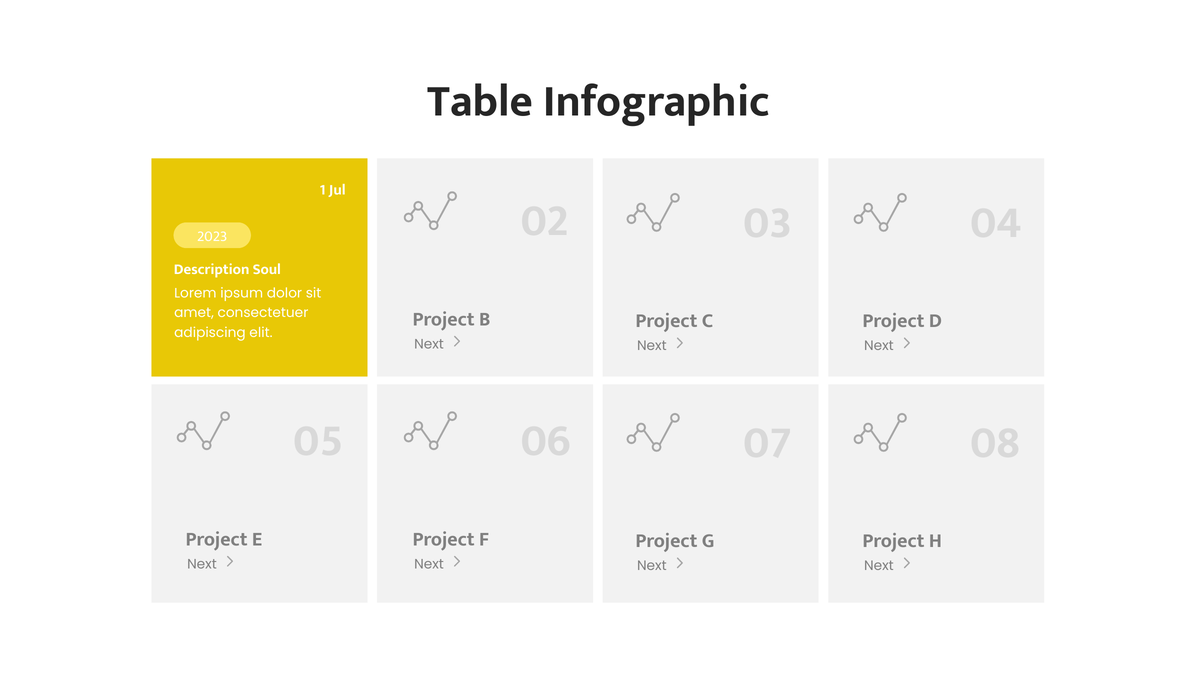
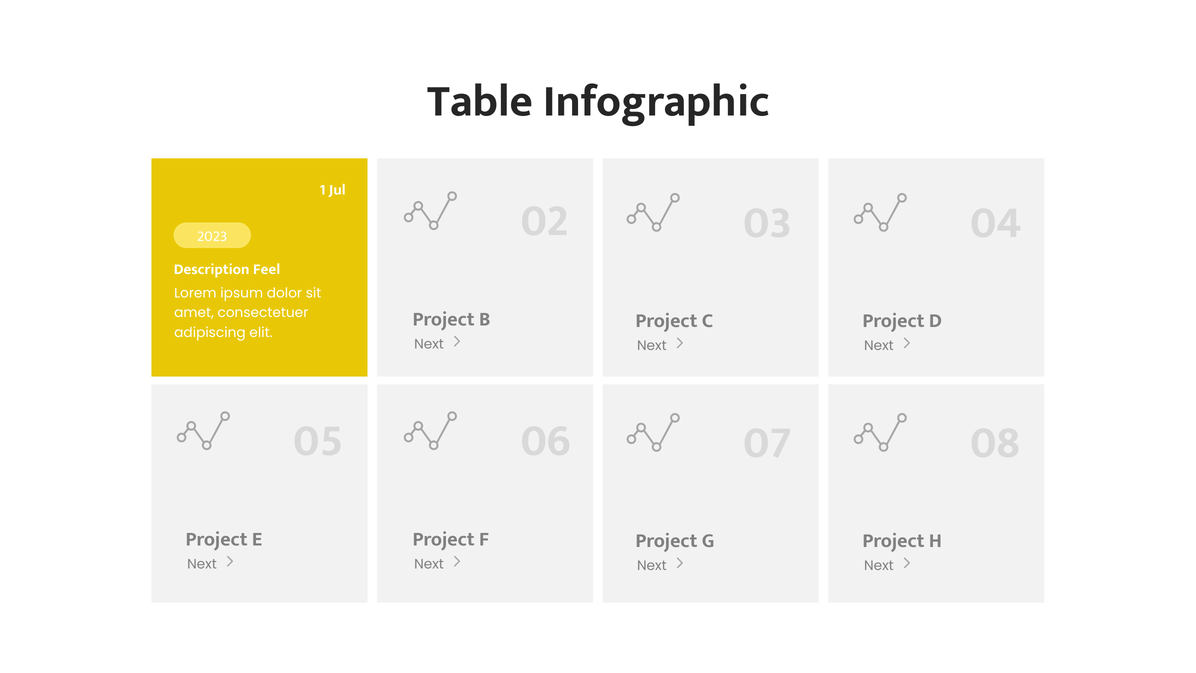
Soul: Soul -> Feel (267, 269)
